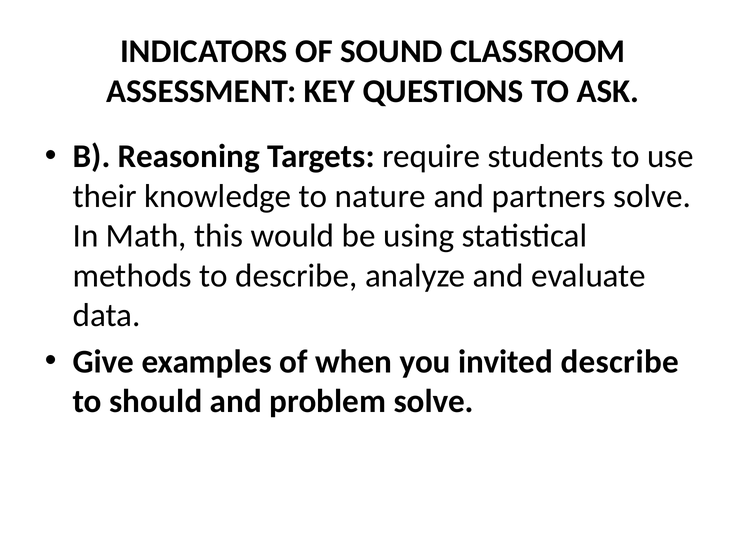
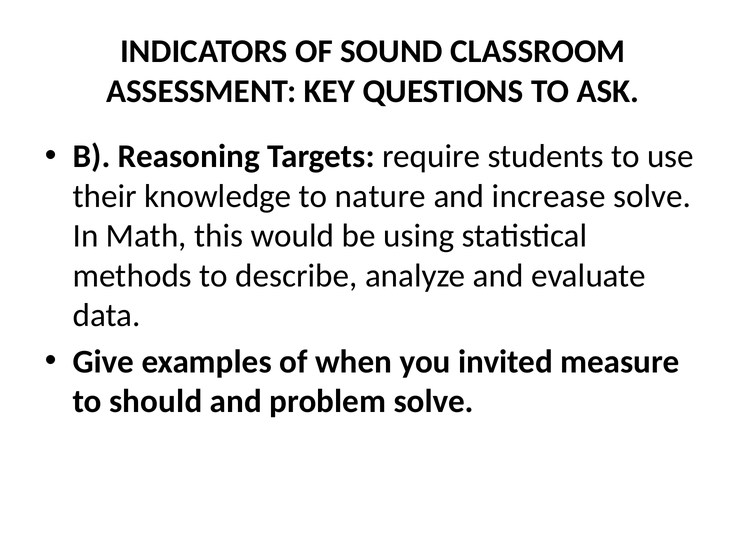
partners: partners -> increase (549, 196)
invited describe: describe -> measure (620, 362)
